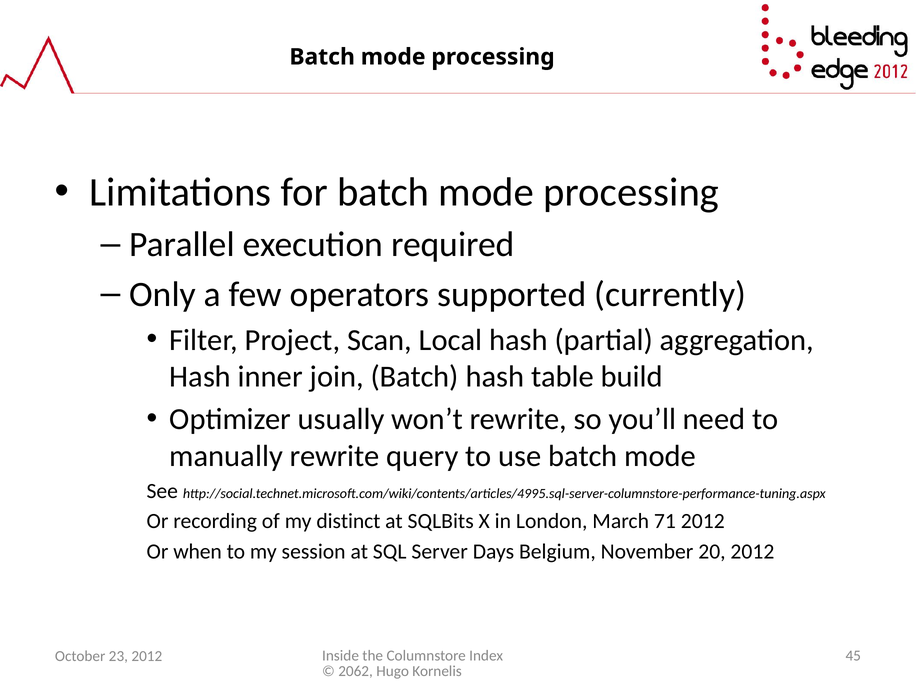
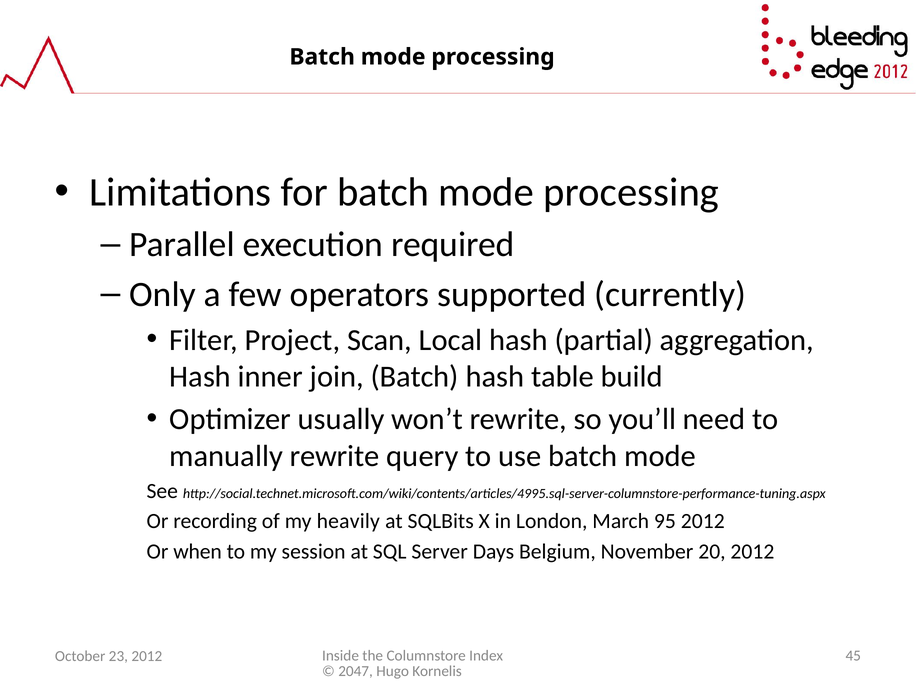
distinct: distinct -> heavily (348, 521)
71: 71 -> 95 (665, 521)
2062: 2062 -> 2047 (356, 671)
